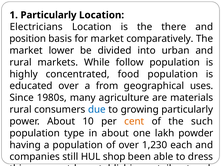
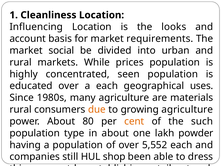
1 Particularly: Particularly -> Cleanliness (48, 15)
Electricians: Electricians -> Influencing (36, 27)
there: there -> looks (174, 27)
position: position -> account (28, 39)
comparatively: comparatively -> requirements (160, 39)
lower: lower -> social (61, 50)
follow: follow -> prices (130, 62)
food: food -> seen (129, 74)
a from: from -> each (107, 86)
due colour: blue -> orange (97, 109)
growing particularly: particularly -> agriculture (187, 109)
10: 10 -> 80 (88, 121)
1,230: 1,230 -> 5,552 (155, 145)
